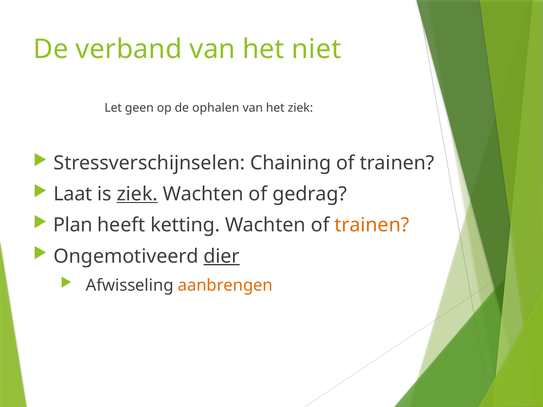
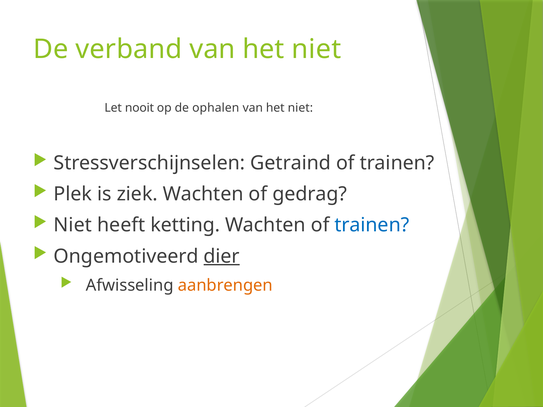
geen: geen -> nooit (139, 108)
ziek: ziek -> niet (300, 108)
Chaining: Chaining -> Getraind (291, 163)
Laat: Laat -> Plek (73, 194)
ziek underline: present -> none (137, 194)
Plan: Plan -> Niet (73, 225)
trainen colour: orange -> blue (372, 225)
